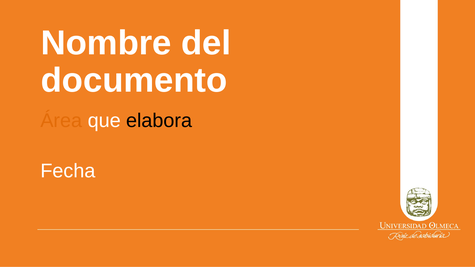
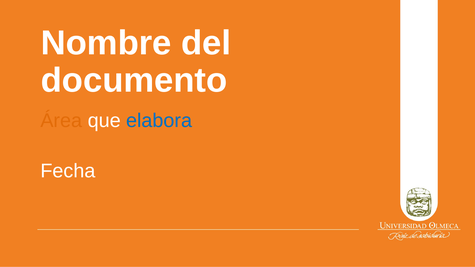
elabora colour: black -> blue (159, 121)
